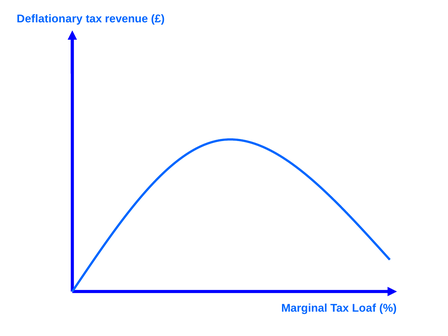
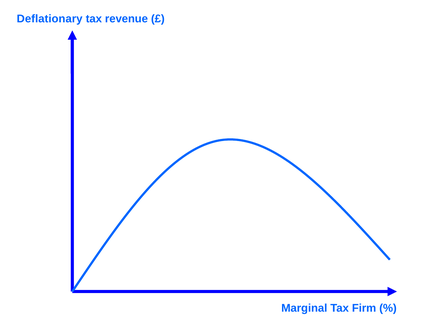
Loaf: Loaf -> Firm (364, 308)
